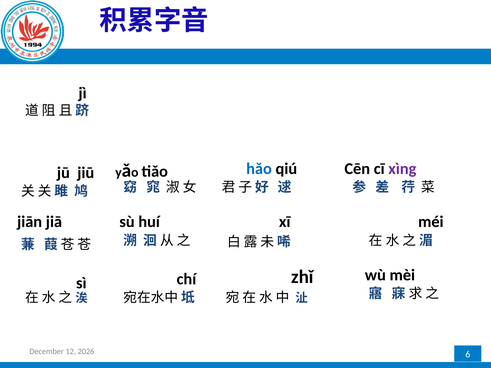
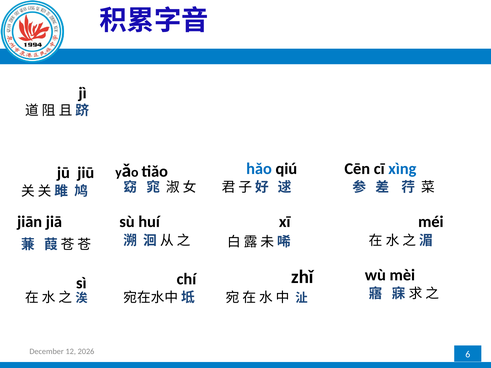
xìng colour: purple -> blue (402, 169)
